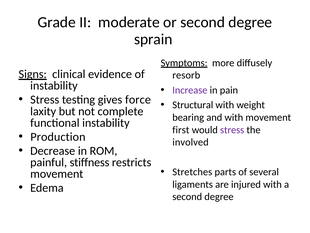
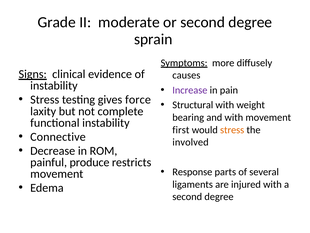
resorb: resorb -> causes (186, 75)
stress colour: purple -> orange (232, 130)
Production: Production -> Connective (58, 137)
stiffness: stiffness -> produce (90, 162)
Stretches: Stretches -> Response (192, 172)
